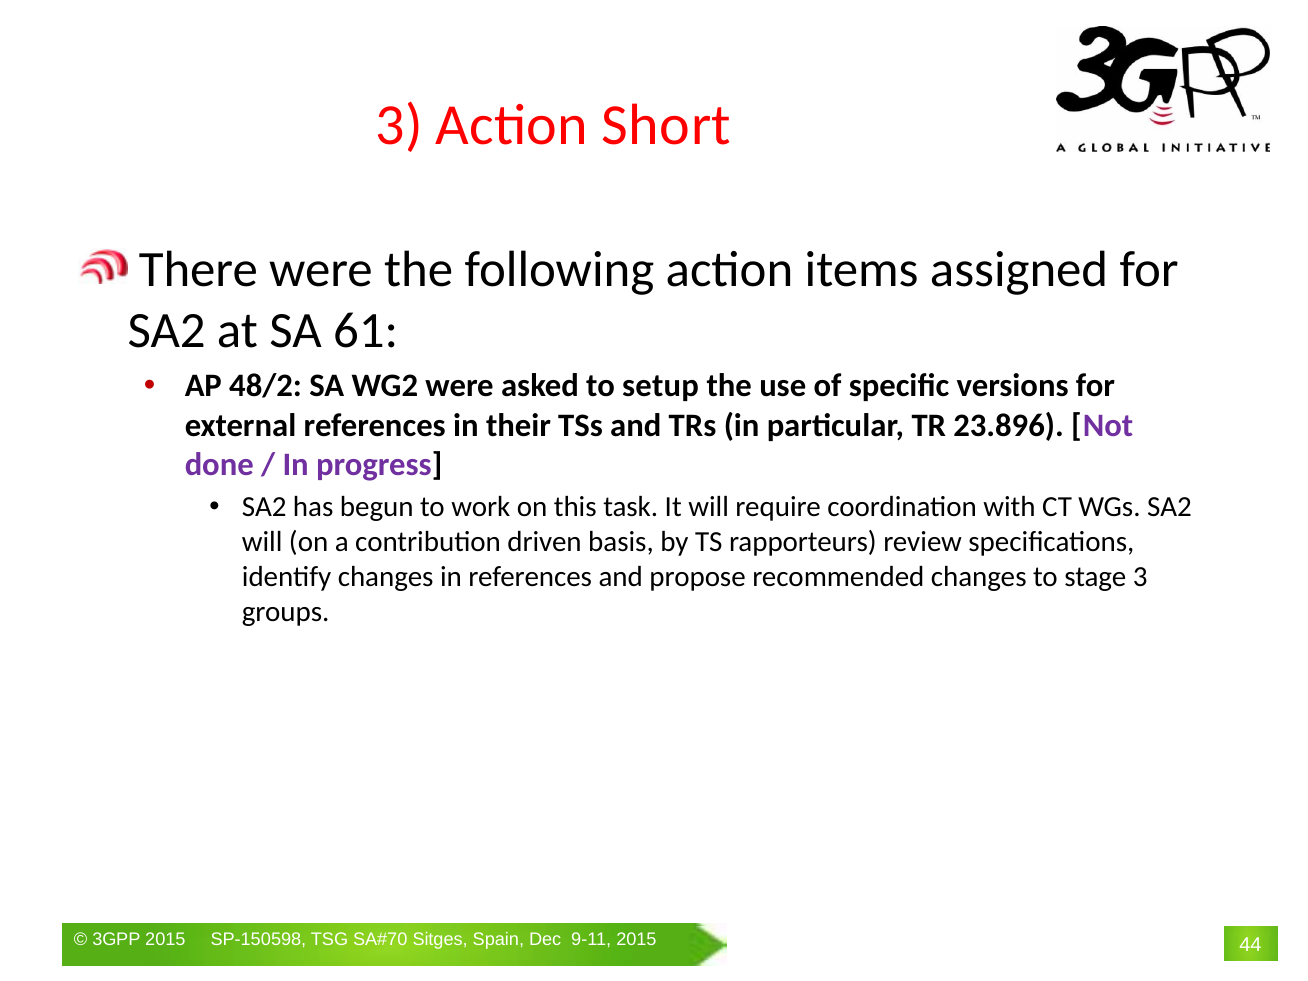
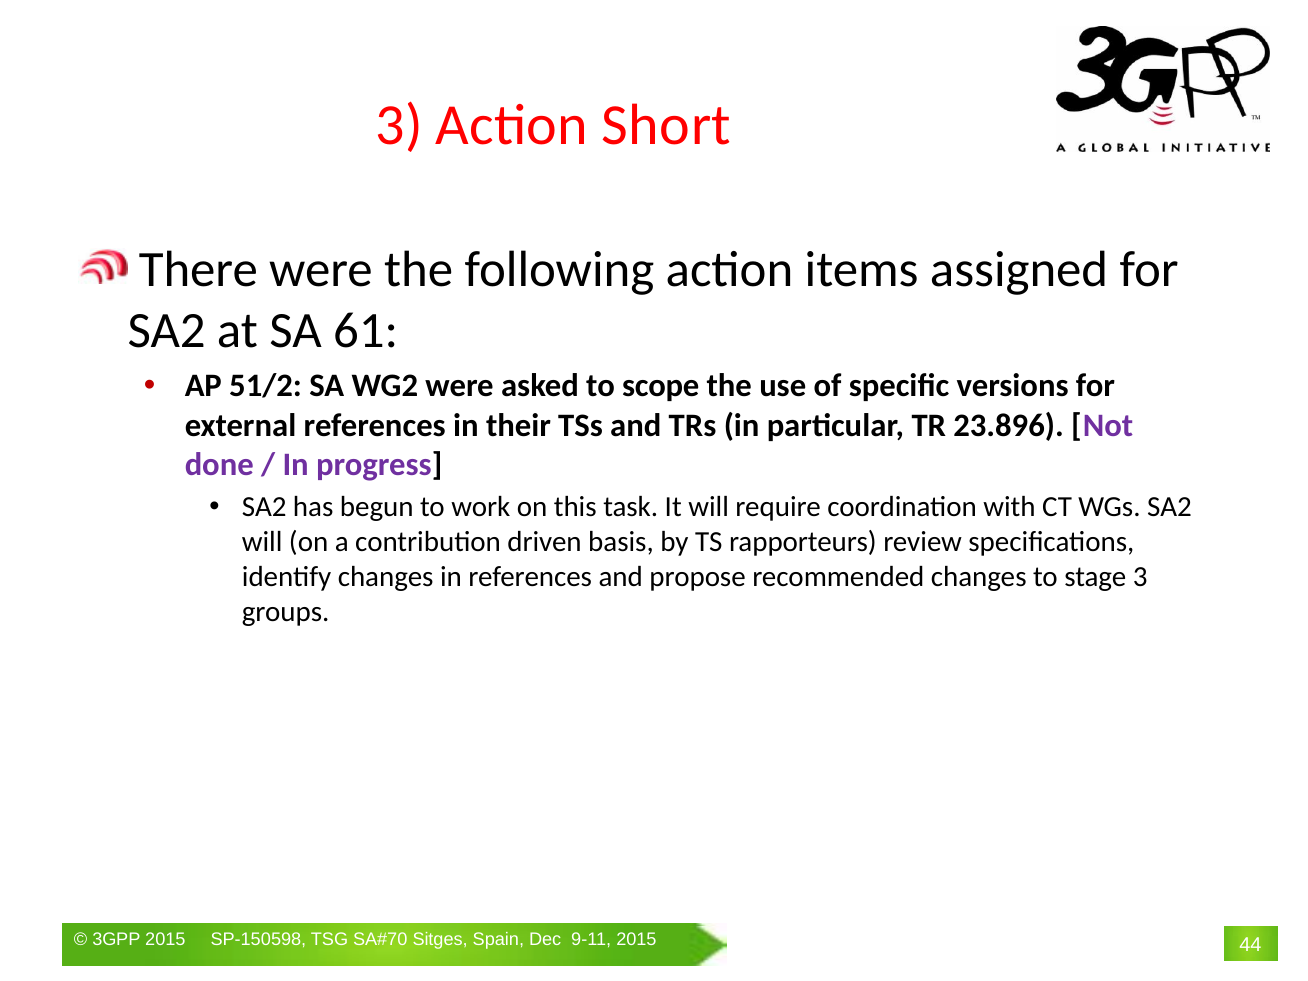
48/2: 48/2 -> 51/2 (266, 386)
setup: setup -> scope (661, 386)
